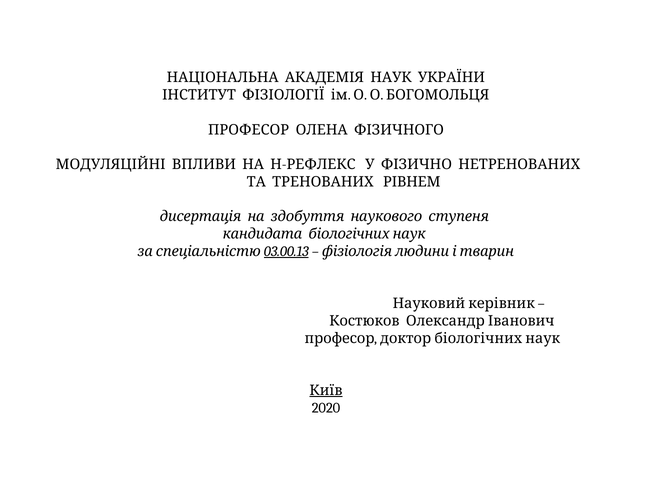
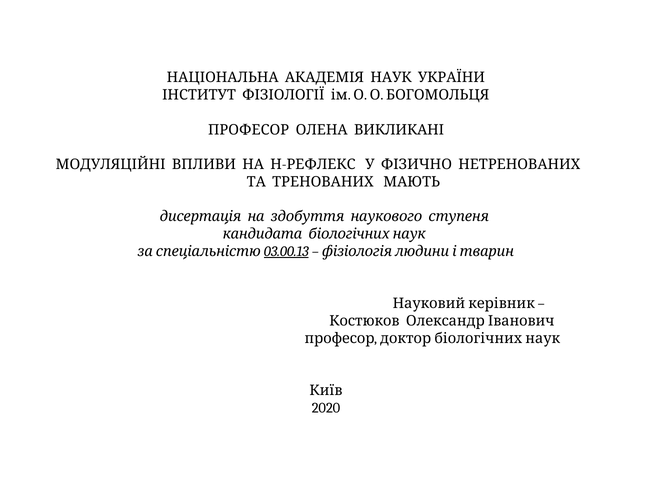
ФІЗИЧНОГО: ФІЗИЧНОГО -> ВИКЛИКАНІ (399, 130)
РІВНЕМ: РІВНЕМ -> МАЮТЬ (412, 182)
Київ underline: present -> none (326, 390)
